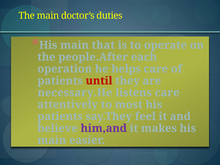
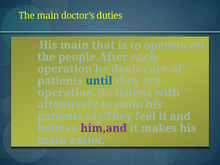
helps: helps -> deals (126, 69)
until colour: red -> blue (99, 81)
necessary.He: necessary.He -> operation.He (75, 93)
listens care: care -> with (167, 93)
to most: most -> main (129, 105)
